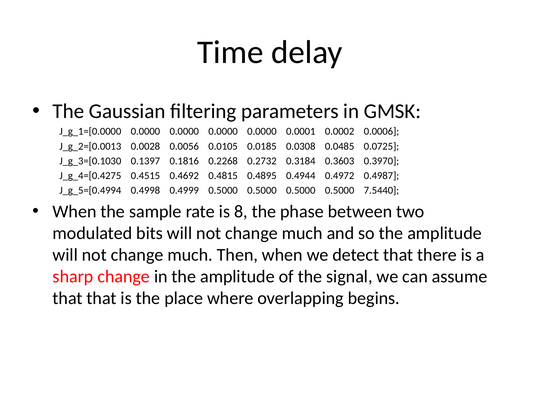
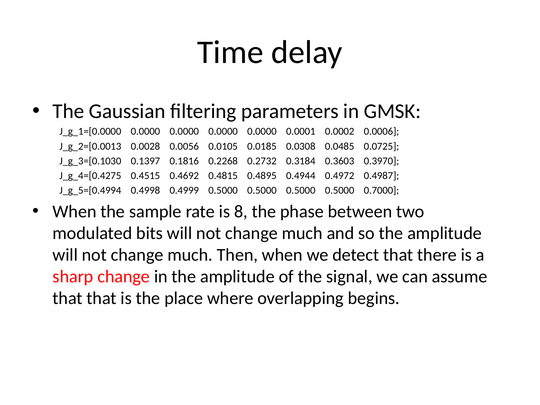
7.5440: 7.5440 -> 0.7000 (381, 190)
